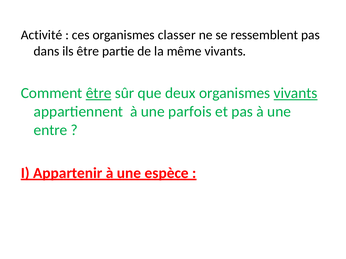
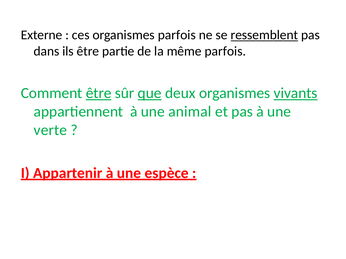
Activité: Activité -> Externe (42, 35)
organismes classer: classer -> parfois (177, 35)
ressemblent underline: none -> present (264, 35)
même vivants: vivants -> parfois (225, 51)
que underline: none -> present (150, 93)
parfois: parfois -> animal (190, 112)
entre: entre -> verte (50, 130)
